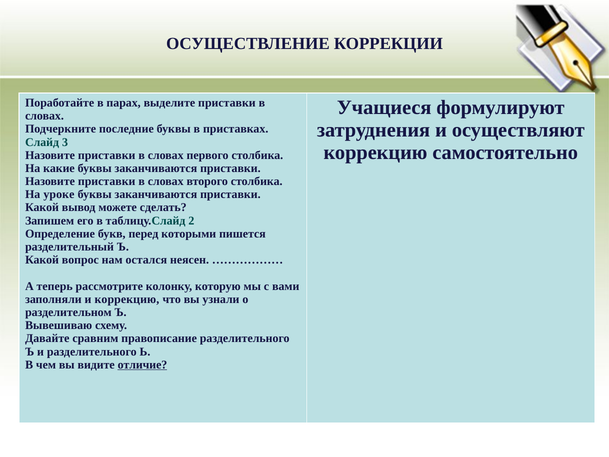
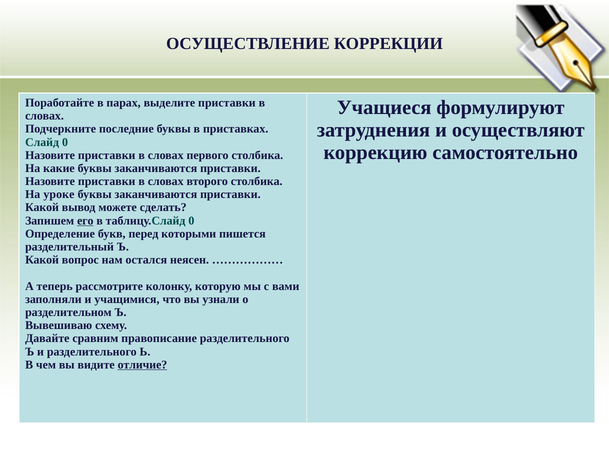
3: 3 -> 0 (65, 142)
его underline: none -> present (85, 221)
таблицу.Слайд 2: 2 -> 0 (191, 221)
и коррекцию: коррекцию -> учащимися (127, 299)
